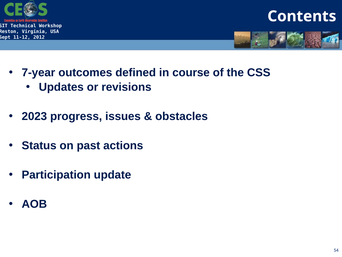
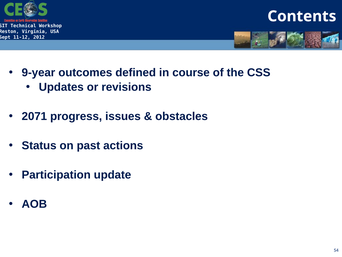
7-year: 7-year -> 9-year (38, 72)
2023: 2023 -> 2071 (34, 116)
